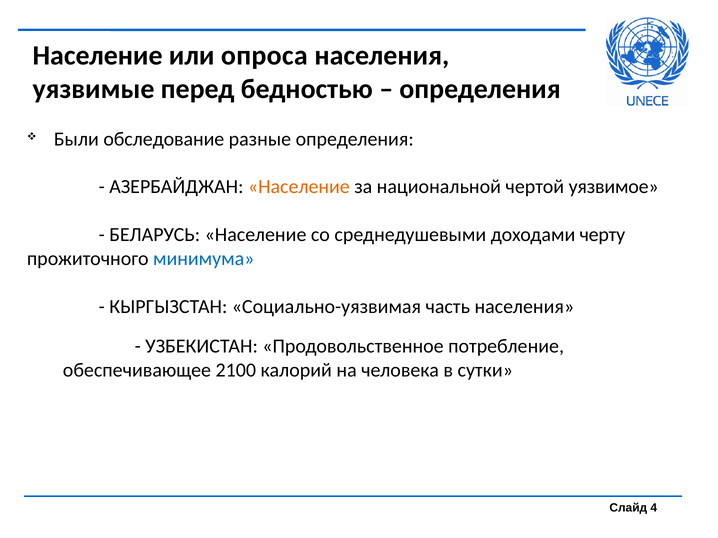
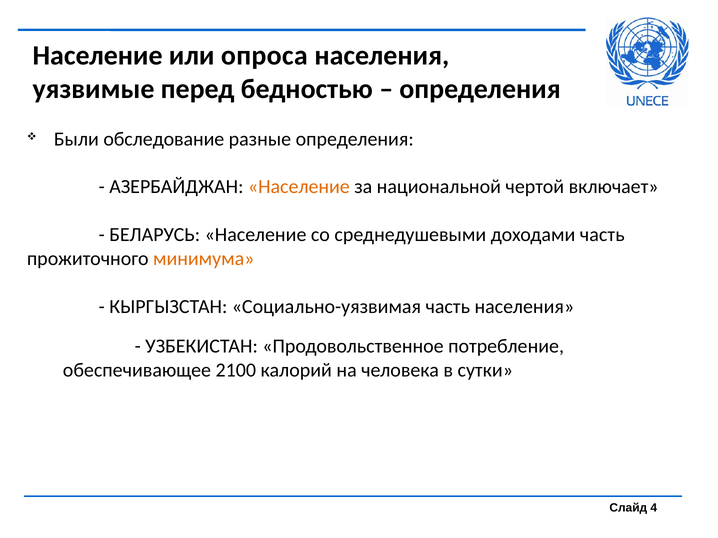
уязвимое: уязвимое -> включает (614, 187)
доходами черту: черту -> часть (602, 235)
минимума colour: blue -> orange (204, 259)
